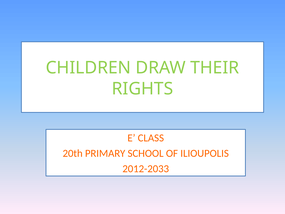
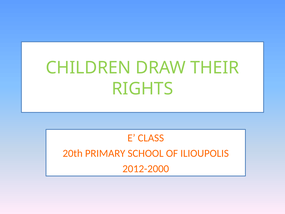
2012-2033: 2012-2033 -> 2012-2000 (146, 169)
